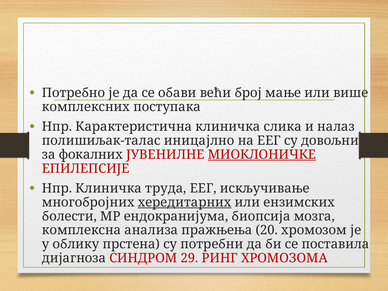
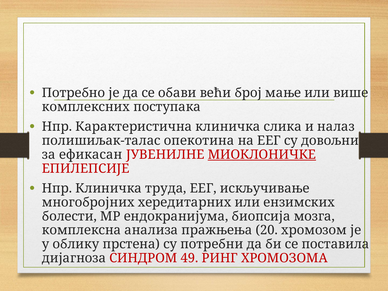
иницајлно: иницајлно -> опекотина (199, 141)
фокалних: фокалних -> ефикасан (91, 155)
хередитарних underline: present -> none (185, 202)
29: 29 -> 49 (189, 258)
